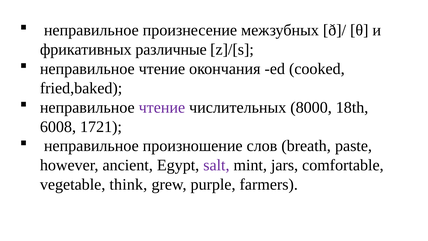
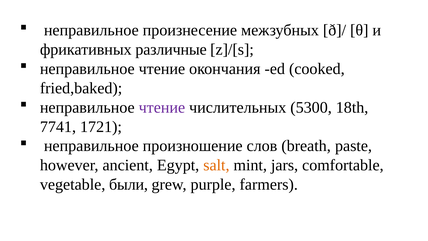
8000: 8000 -> 5300 (311, 107)
6008: 6008 -> 7741 (58, 127)
salt colour: purple -> orange (216, 165)
think: think -> были (129, 184)
